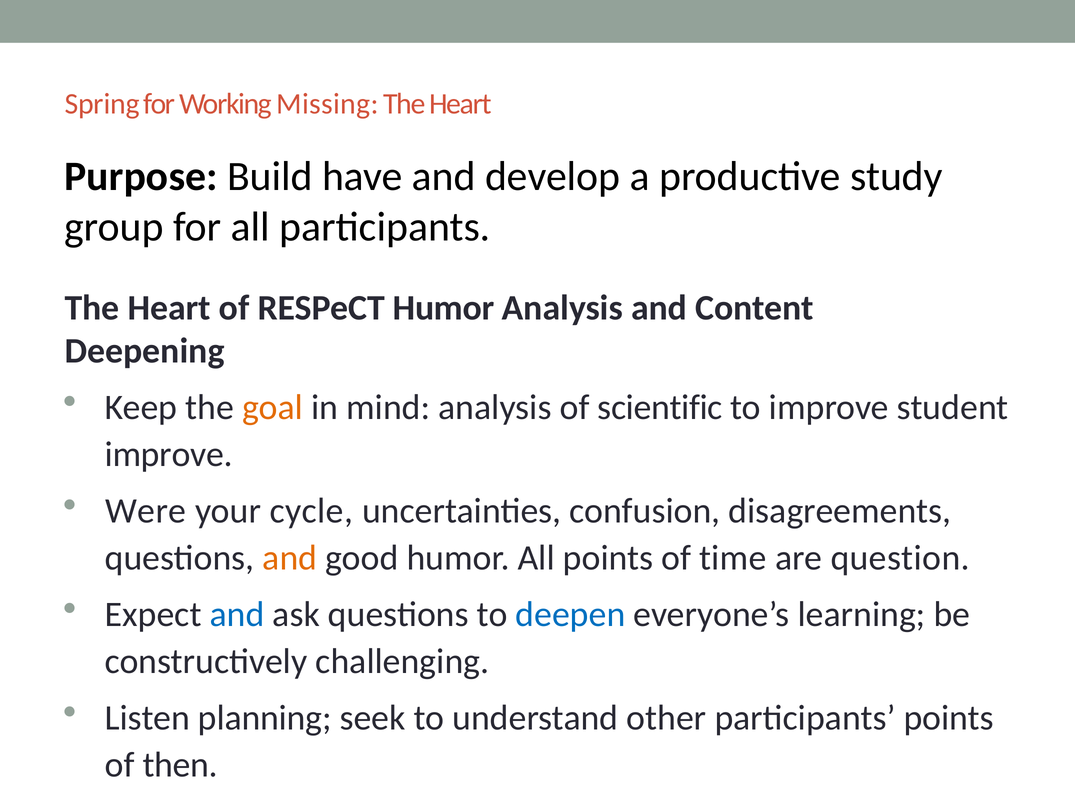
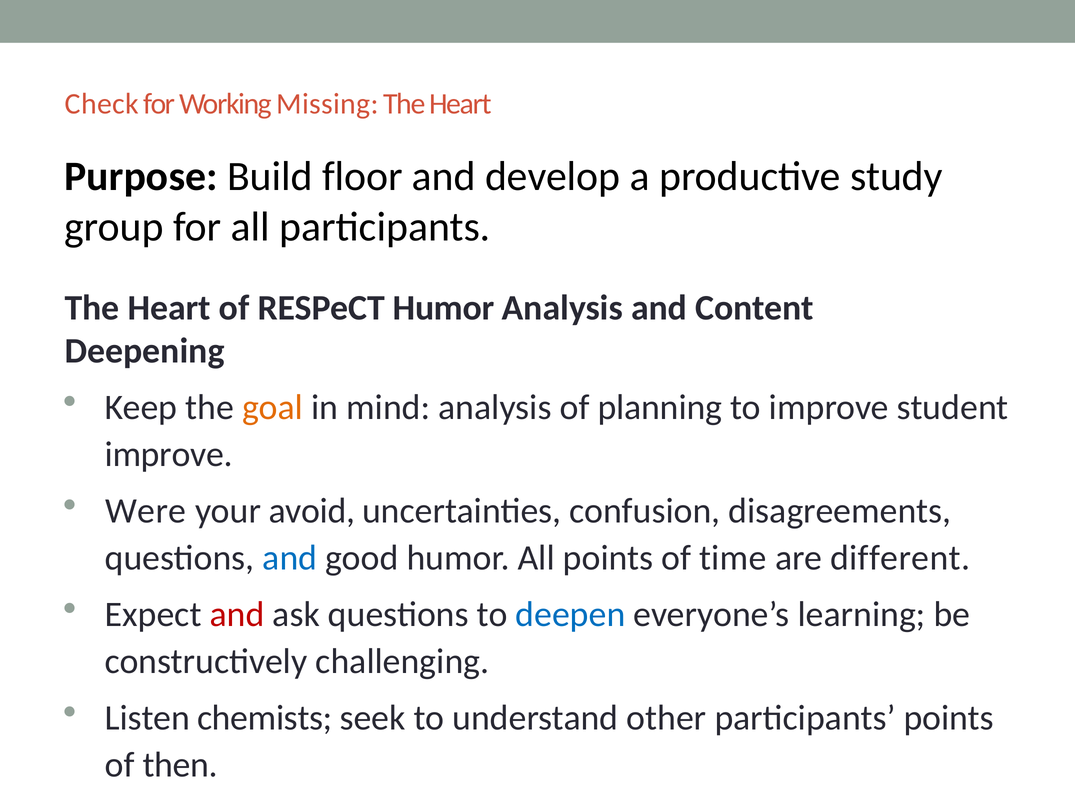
Spring: Spring -> Check (102, 104)
have: have -> floor (362, 177)
scientific: scientific -> planning (660, 407)
cycle: cycle -> avoid (312, 511)
and colour: orange -> blue (290, 558)
question: question -> different (900, 558)
and colour: blue -> red (237, 614)
planning: planning -> chemists (265, 718)
